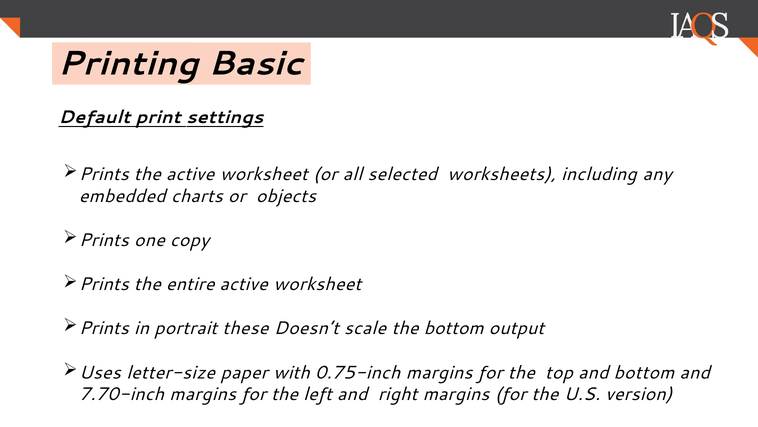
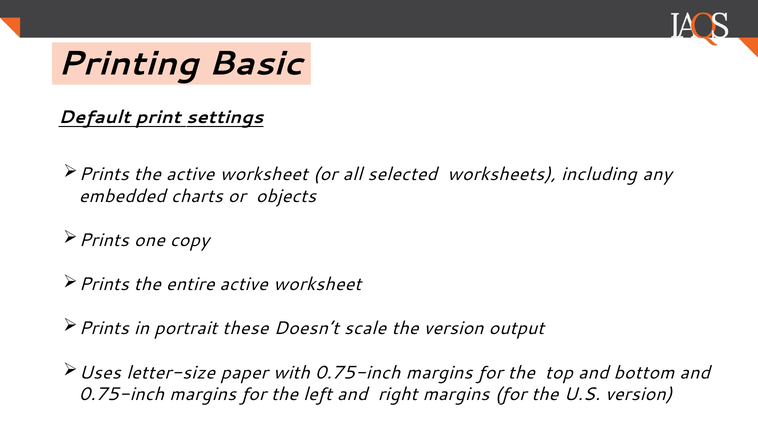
the bottom: bottom -> version (454, 328)
7.70-inch: 7.70-inch -> 0.75-inch (122, 394)
